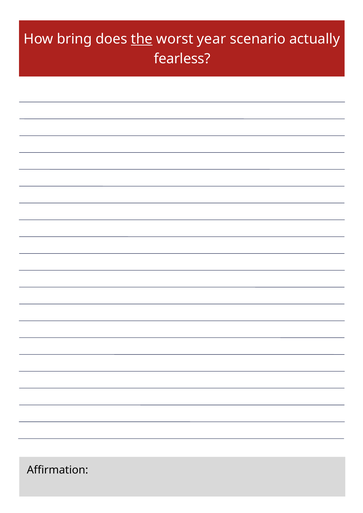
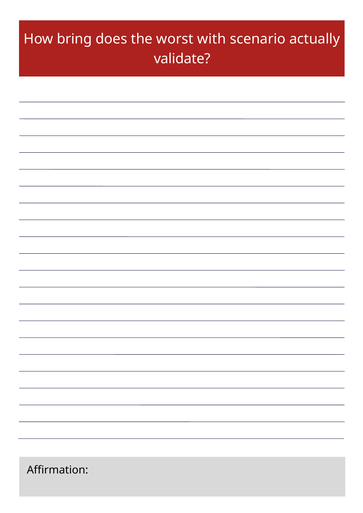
the underline: present -> none (142, 39)
year: year -> with (212, 39)
fearless: fearless -> validate (182, 59)
